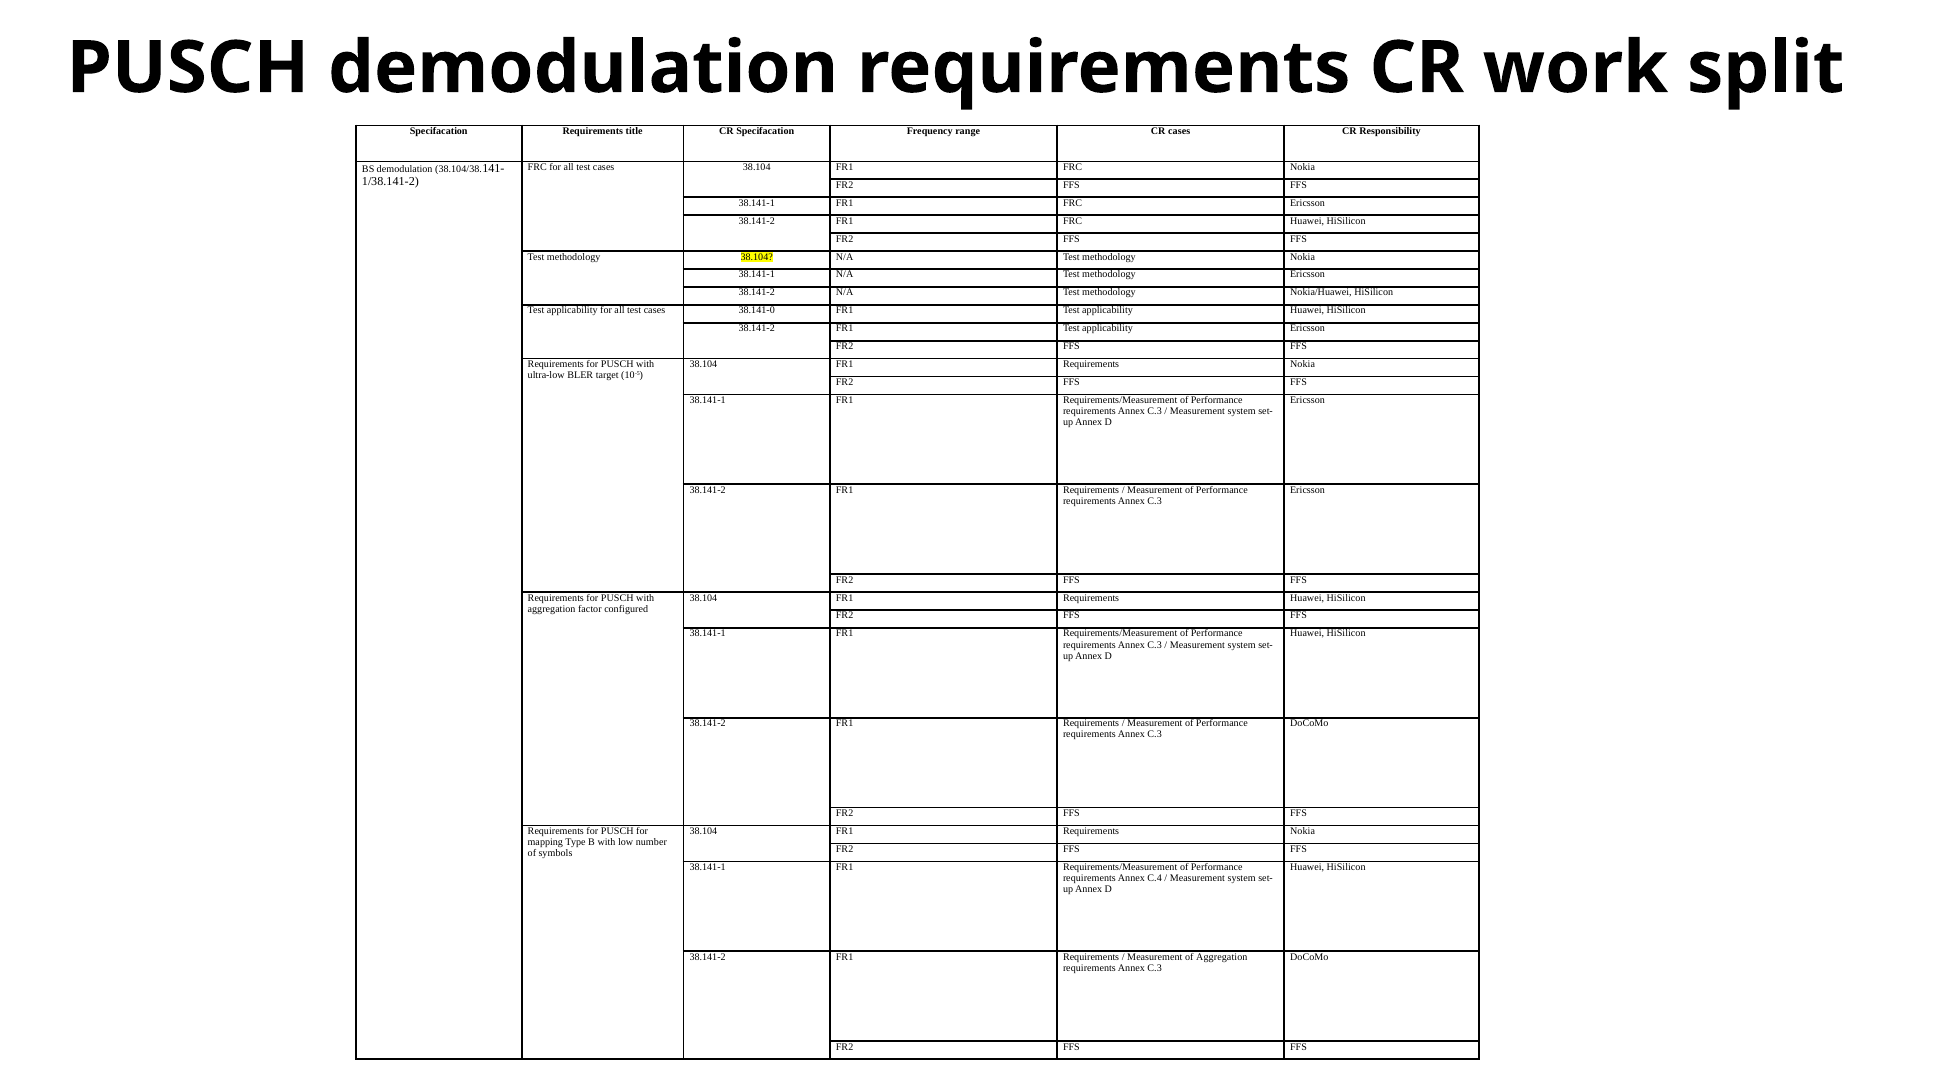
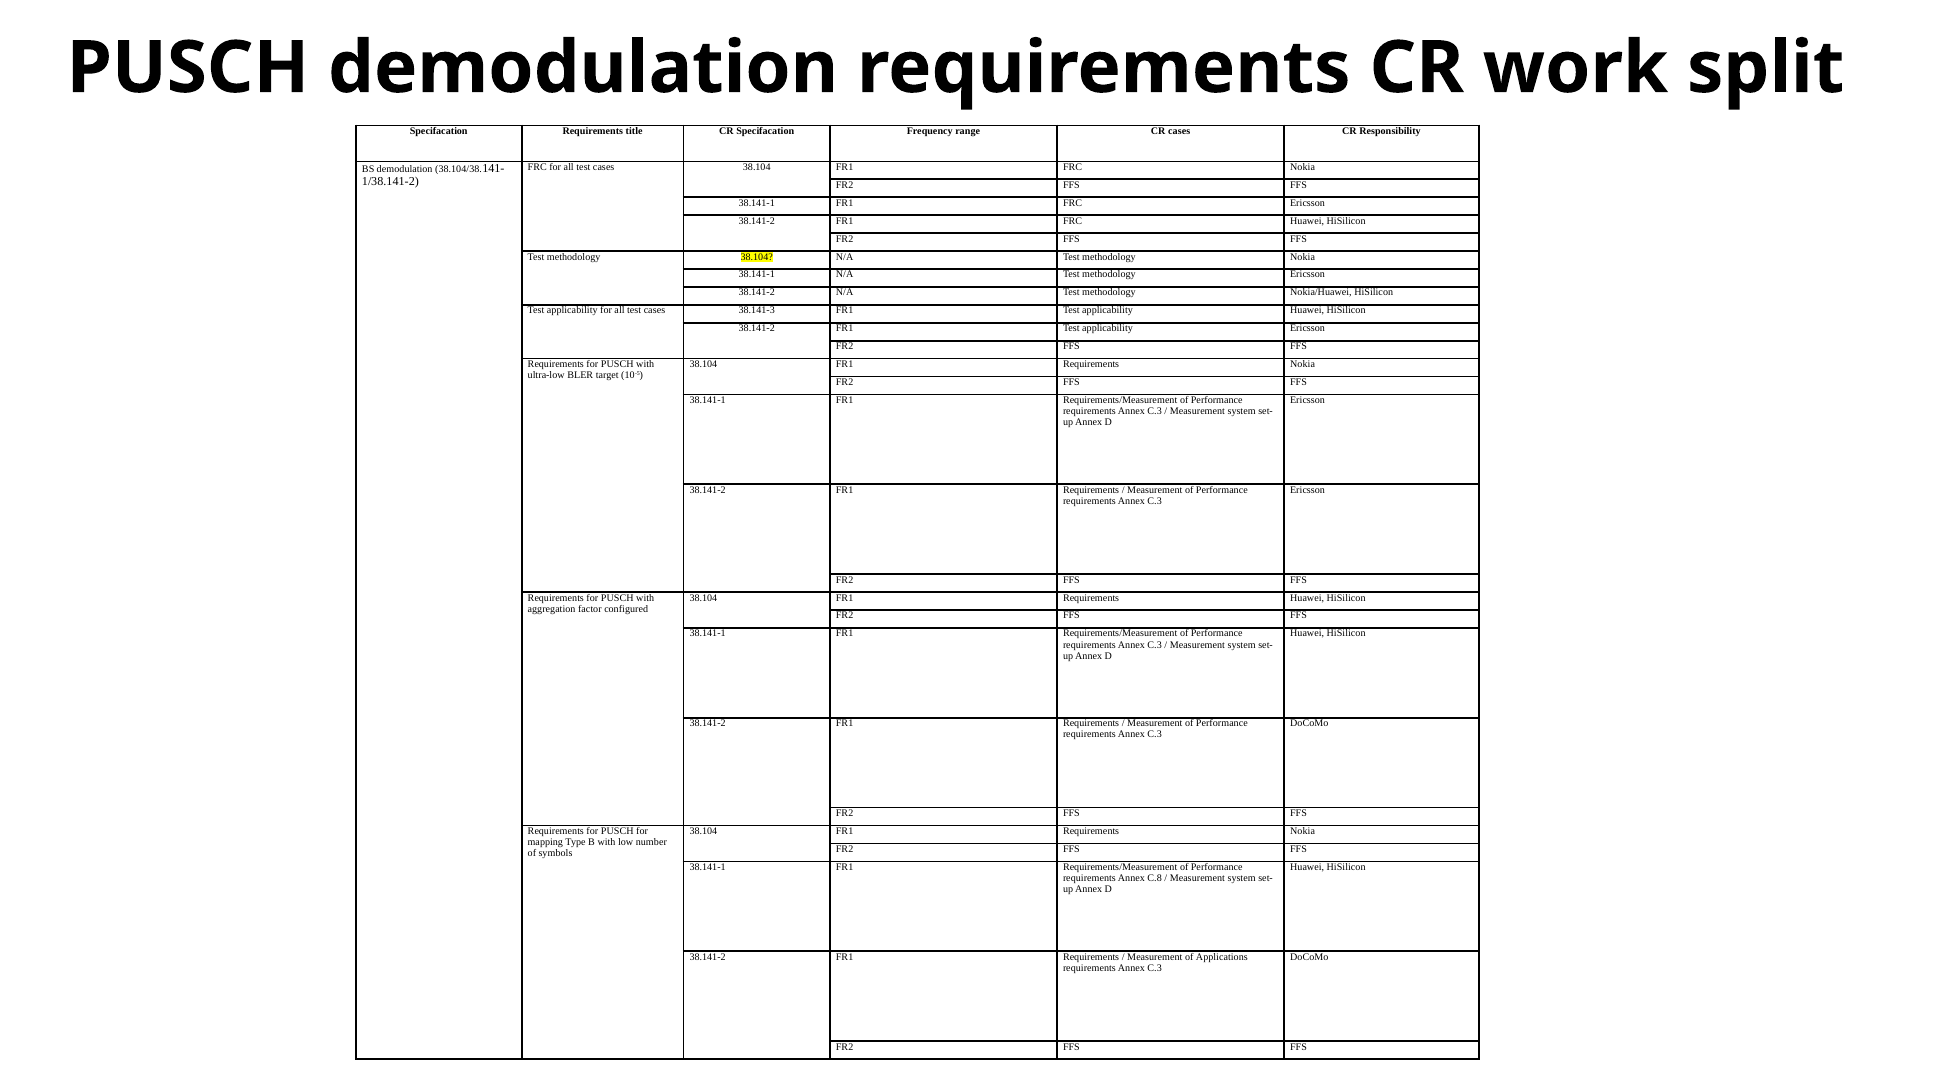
38.141-0: 38.141-0 -> 38.141-3 (757, 311)
C.4: C.4 -> C.8 (1155, 878)
of Aggregation: Aggregation -> Applications (1222, 957)
